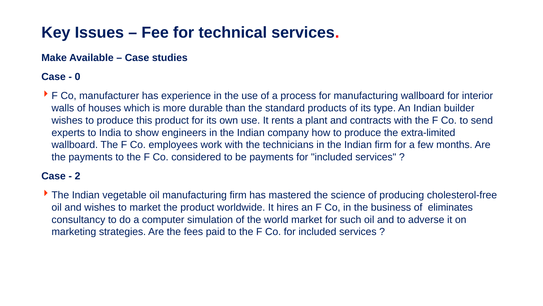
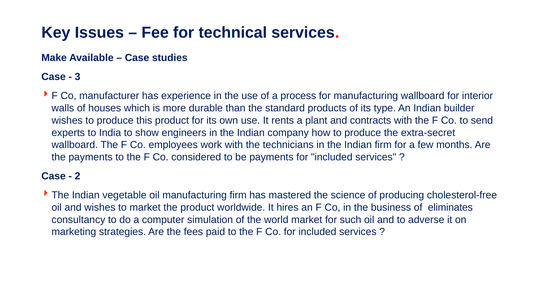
0: 0 -> 3 (78, 77)
extra-limited: extra-limited -> extra-secret (428, 132)
